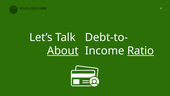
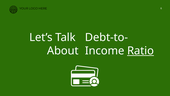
About underline: present -> none (63, 51)
